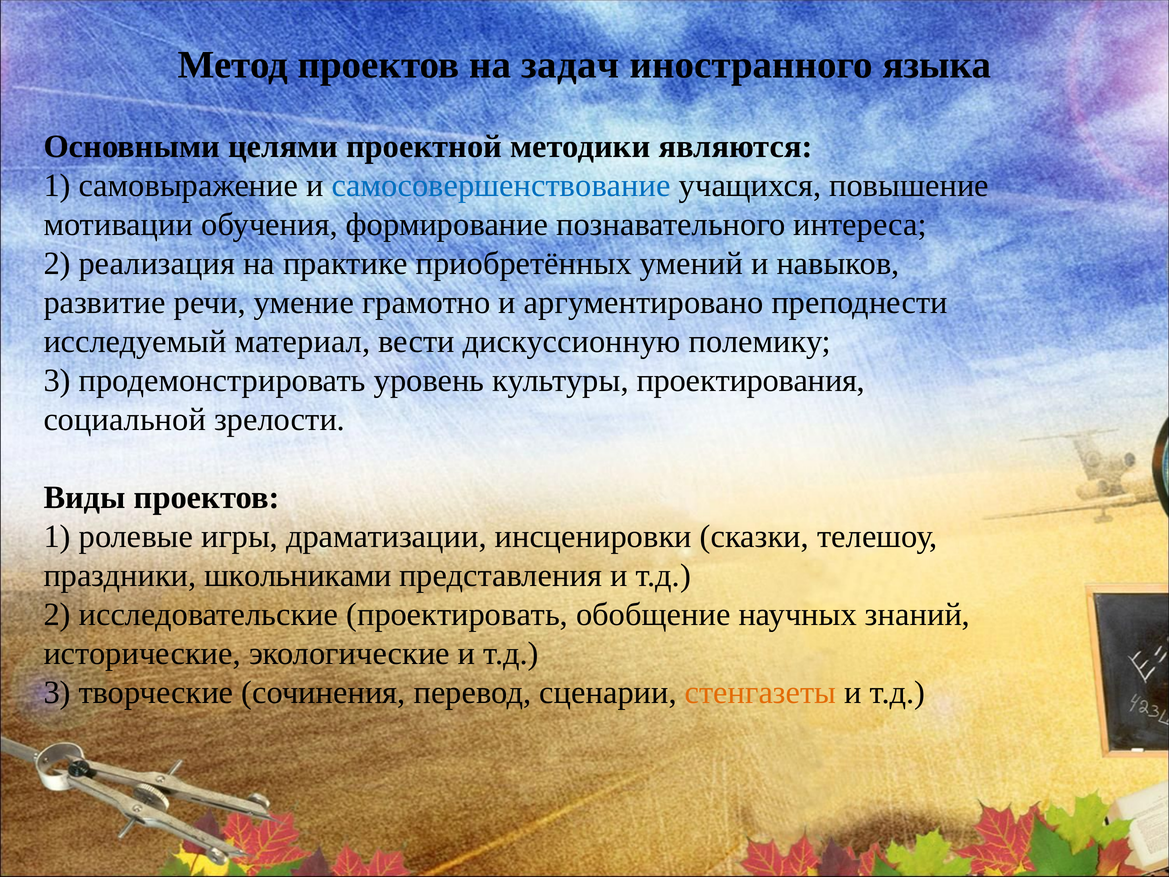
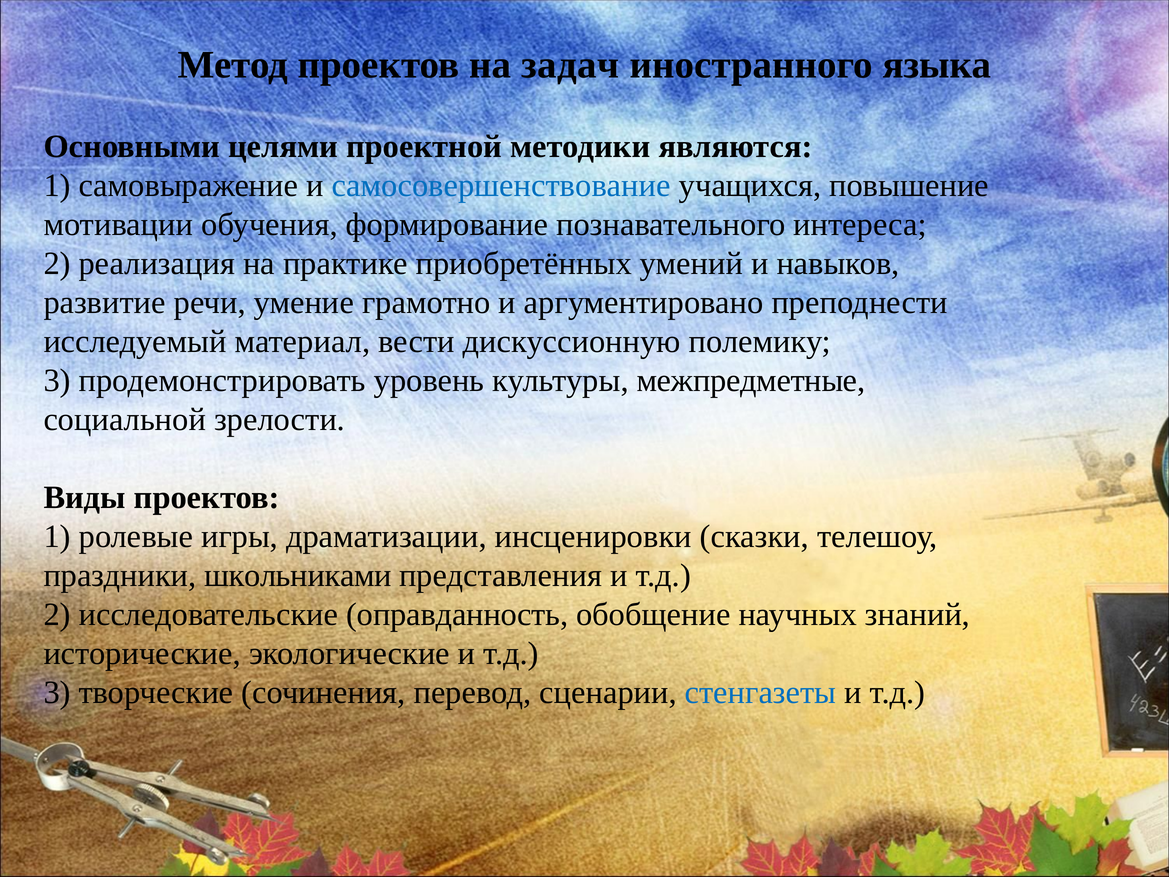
проектирования: проектирования -> межпредметные (751, 380)
проектировать: проектировать -> оправданность (457, 614)
стенгазеты colour: orange -> blue (760, 692)
